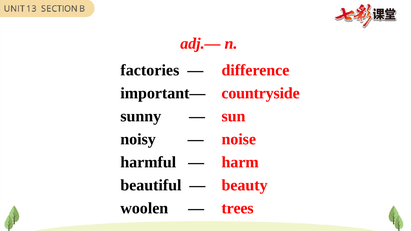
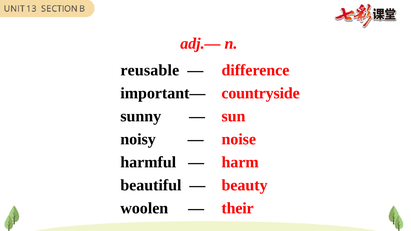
factories: factories -> reusable (150, 70)
trees: trees -> their (238, 208)
